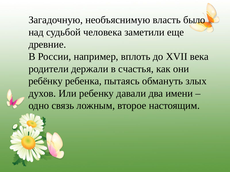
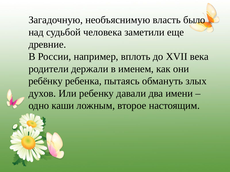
счастья: счастья -> именем (136, 69)
связь: связь -> каши (63, 106)
